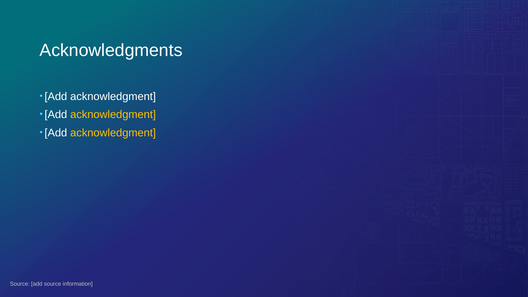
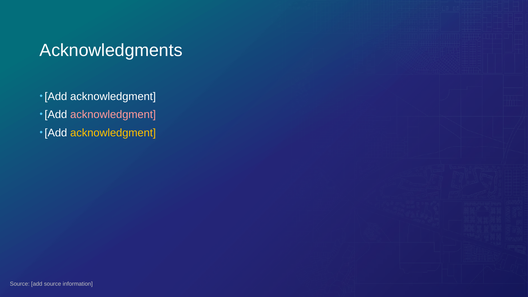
acknowledgment colour: yellow -> pink (113, 115)
